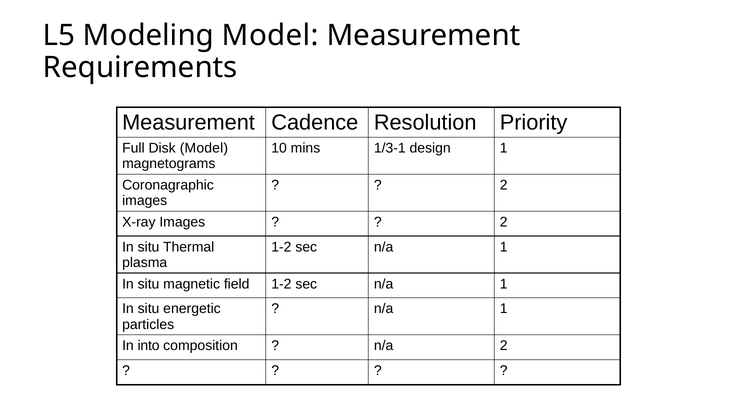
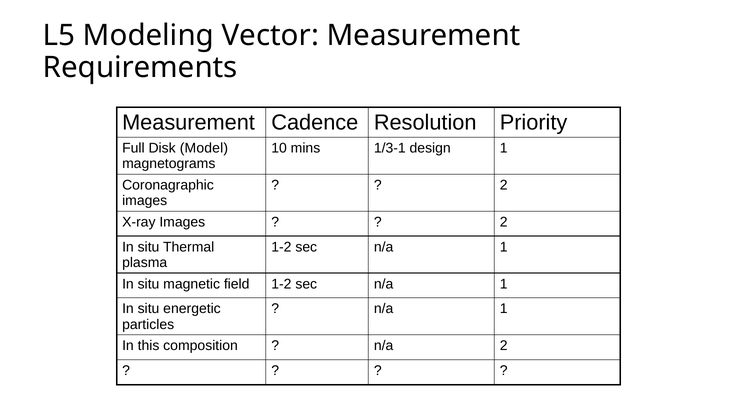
Modeling Model: Model -> Vector (270, 36)
into: into -> this (149, 345)
